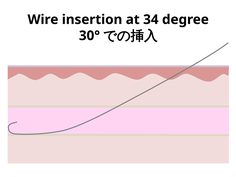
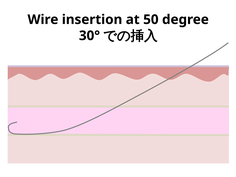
34: 34 -> 50 (151, 20)
